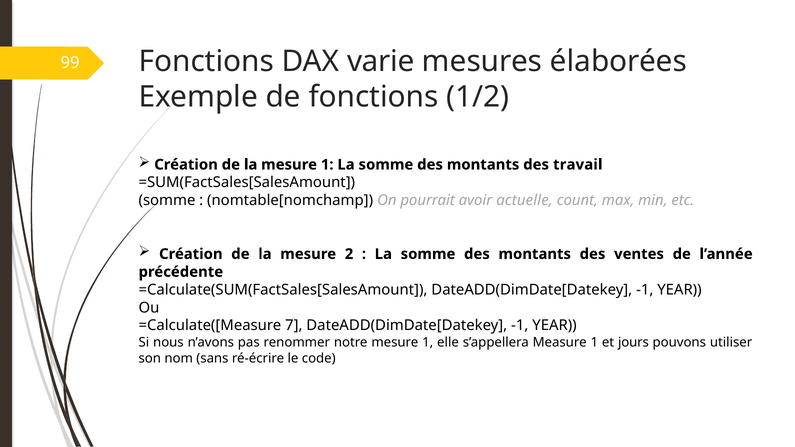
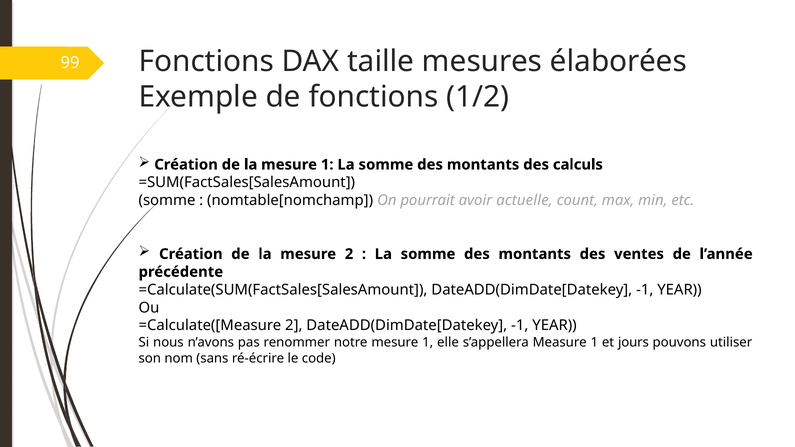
varie: varie -> taille (381, 61)
travail: travail -> calculs (578, 165)
=Calculate([Measure 7: 7 -> 2 (294, 326)
